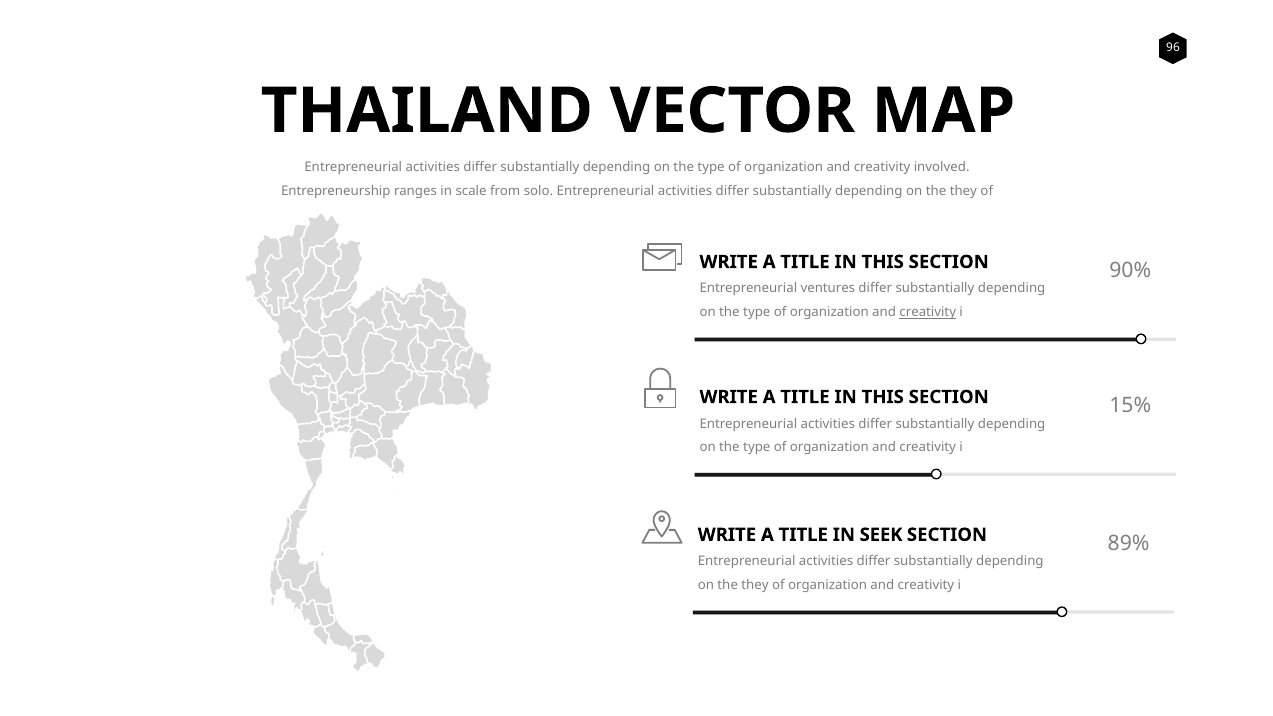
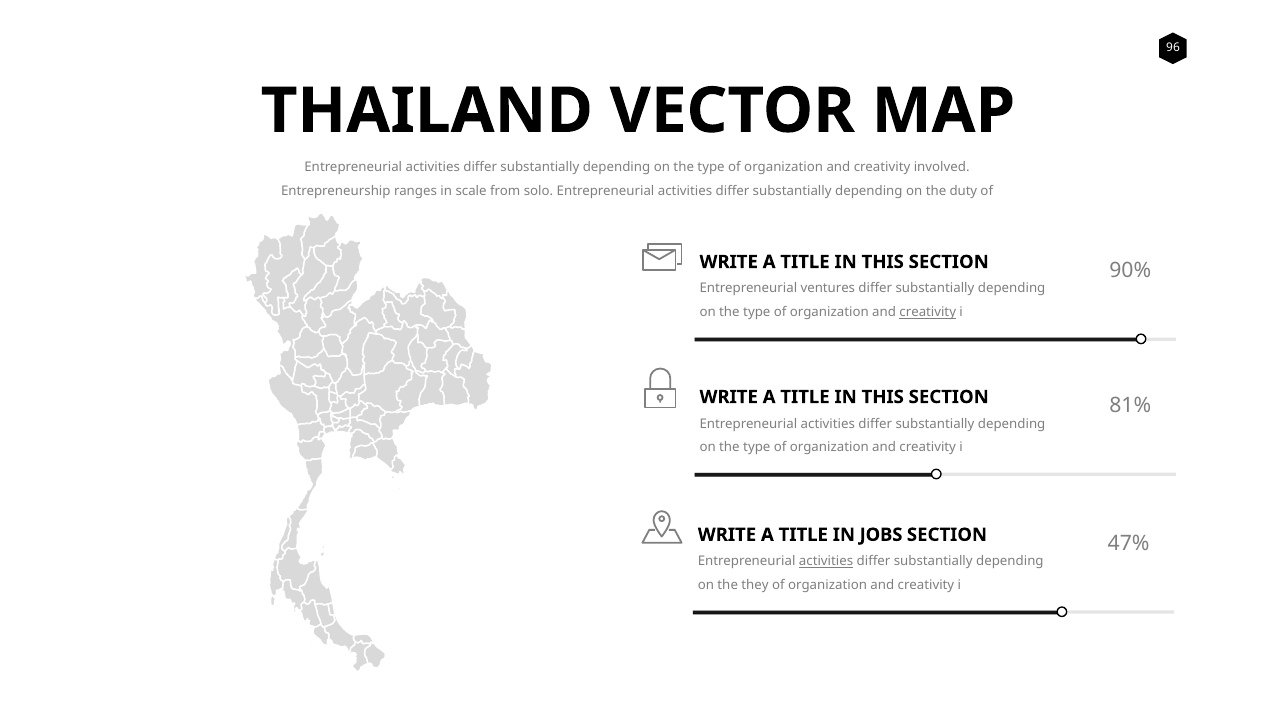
they: they -> duty (963, 191)
15%: 15% -> 81% (1130, 405)
SEEK: SEEK -> JOBS (881, 535)
89%: 89% -> 47% (1129, 543)
activities underline: none -> present (826, 562)
